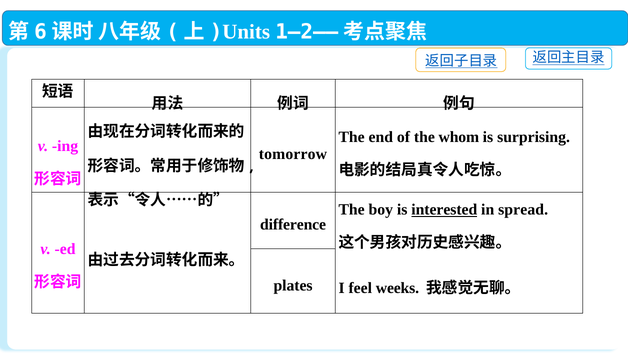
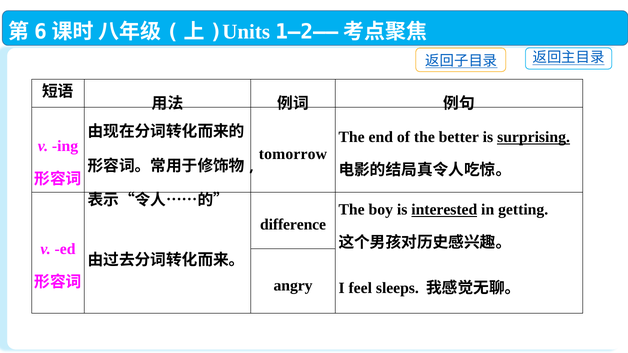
whom: whom -> better (459, 137)
surprising underline: none -> present (534, 137)
spread: spread -> getting (523, 210)
plates: plates -> angry (293, 286)
weeks: weeks -> sleeps (397, 289)
